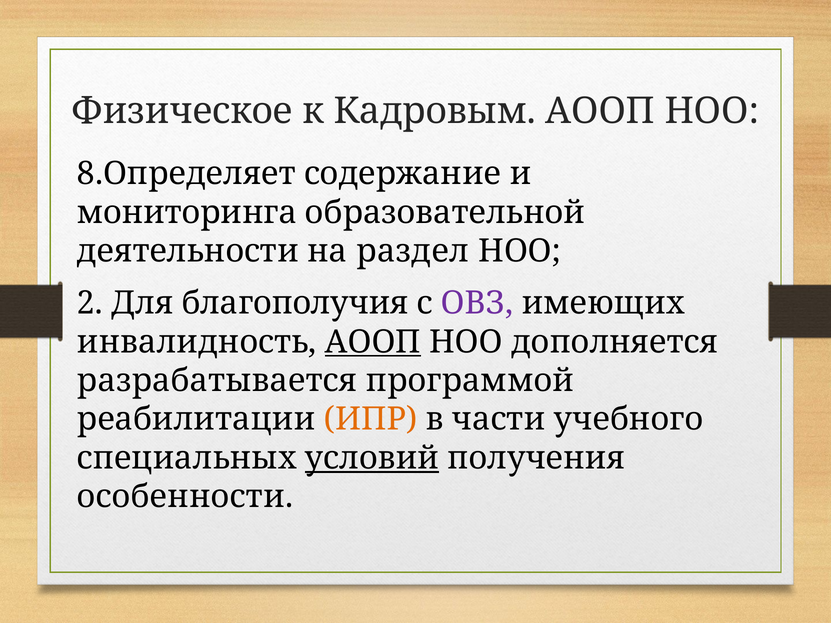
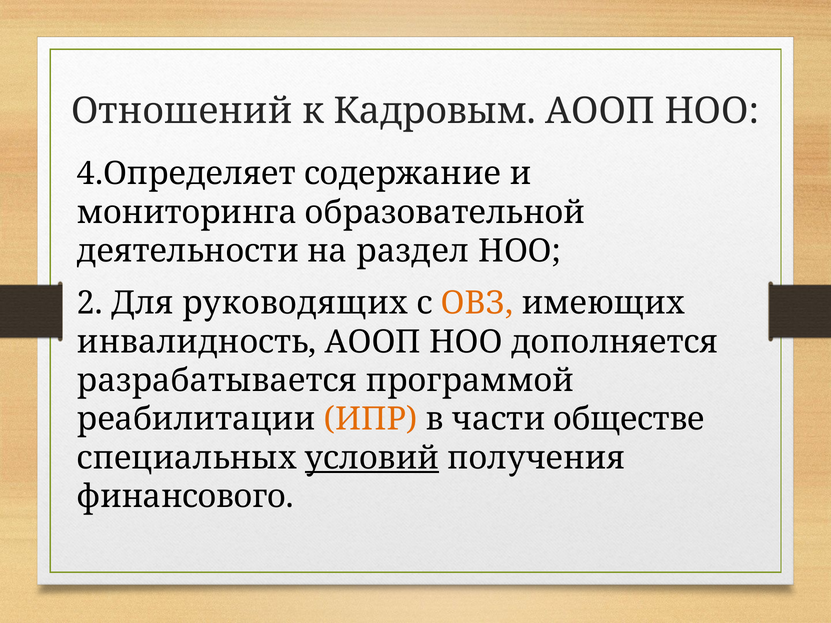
Физическое: Физическое -> Отношений (182, 111)
8.Определяет: 8.Определяет -> 4.Определяет (186, 174)
благополучия: благополучия -> руководящих (295, 303)
ОВЗ colour: purple -> orange (477, 303)
АООП underline: present -> none (373, 342)
учебного: учебного -> обществе (629, 419)
особенности: особенности -> финансового (185, 497)
